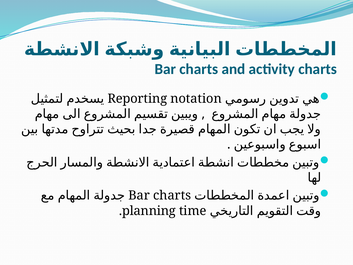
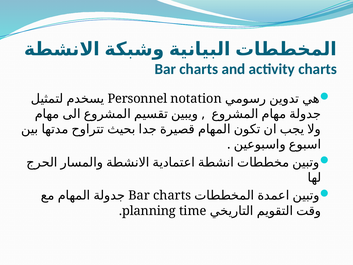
Reporting: Reporting -> Personnel (137, 99)
